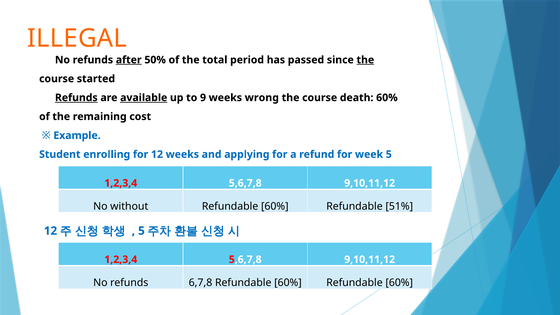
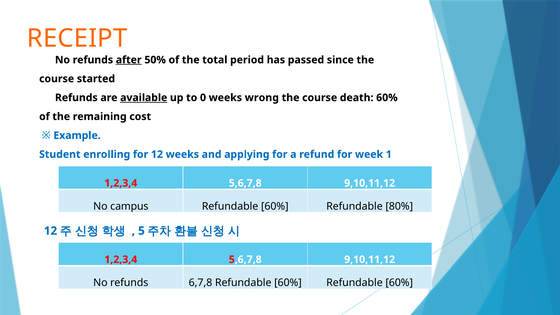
ILLEGAL: ILLEGAL -> RECEIPT (77, 38)
the underline: present -> none (365, 60)
Refunds underline: present -> none (76, 98)
9: 9 -> 0 (203, 98)
week 5: 5 -> 1 (389, 154)
without: without -> campus (129, 206)
51%: 51% -> 80% (399, 206)
